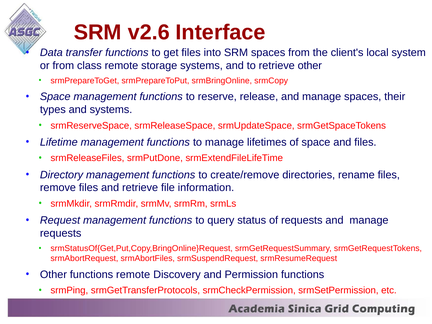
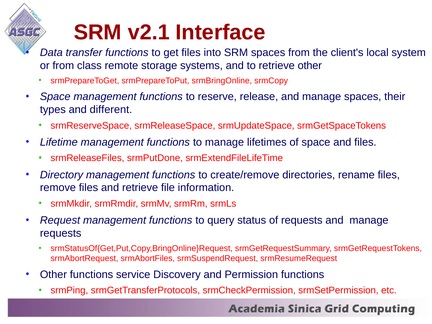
v2.6: v2.6 -> v2.1 (149, 32)
and systems: systems -> different (111, 110)
functions remote: remote -> service (133, 275)
